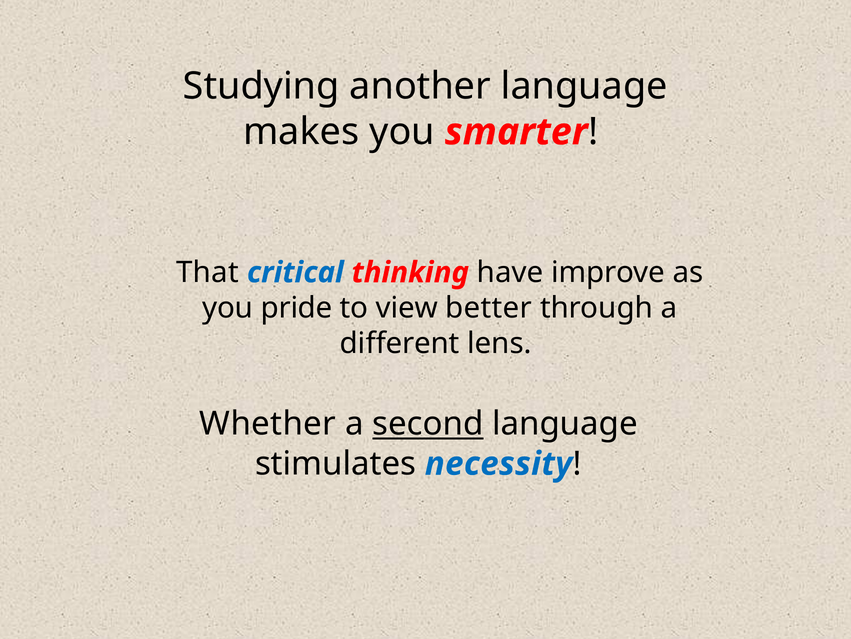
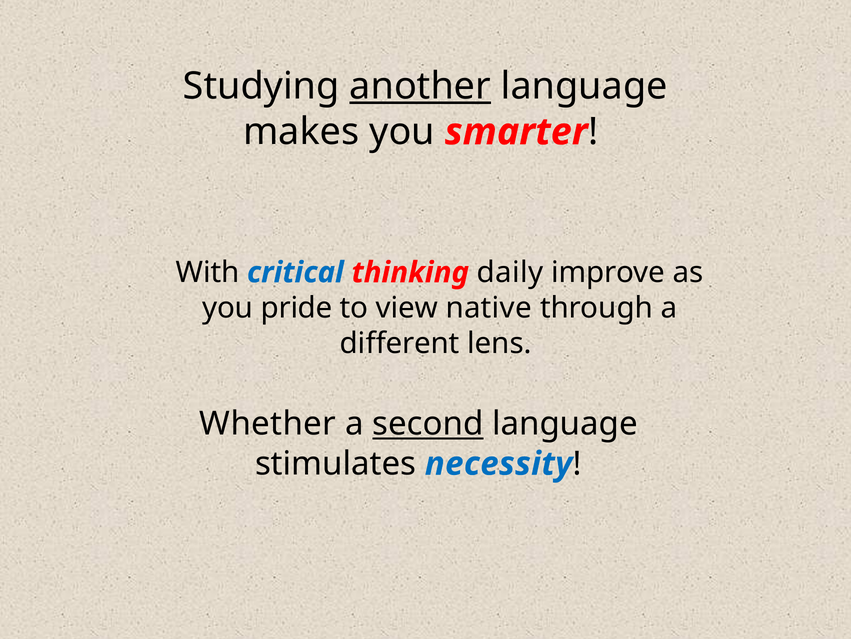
another underline: none -> present (420, 86)
That: That -> With (208, 272)
have: have -> daily (510, 272)
better: better -> native (489, 308)
